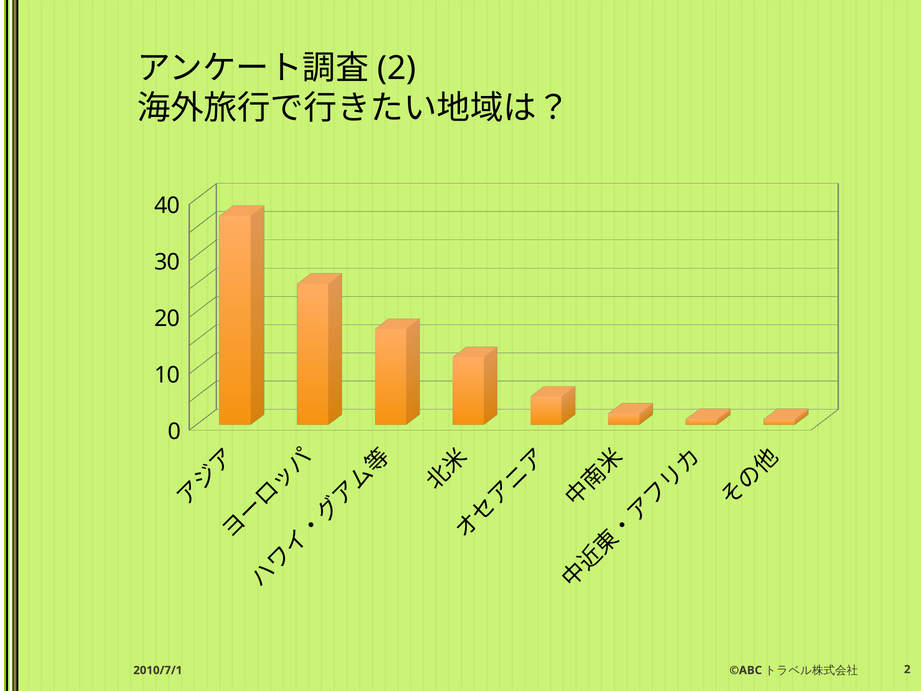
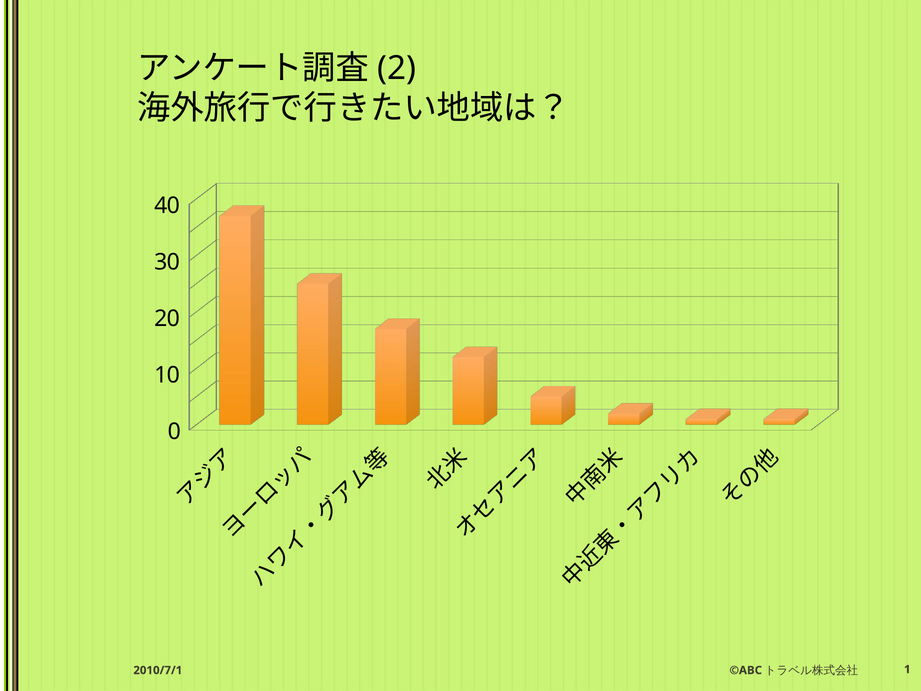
2: 2 -> 1 (907, 669)
